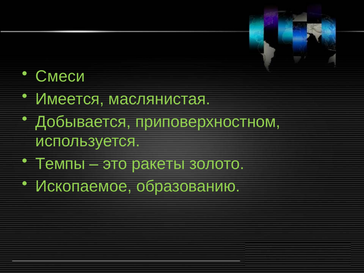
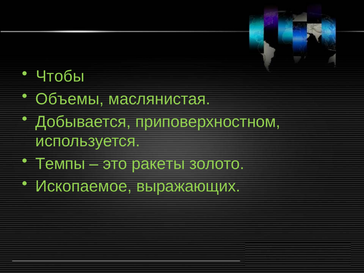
Смеси: Смеси -> Чтобы (60, 76)
Имеется: Имеется -> Объемы (70, 99)
образованию: образованию -> выражающих (188, 186)
